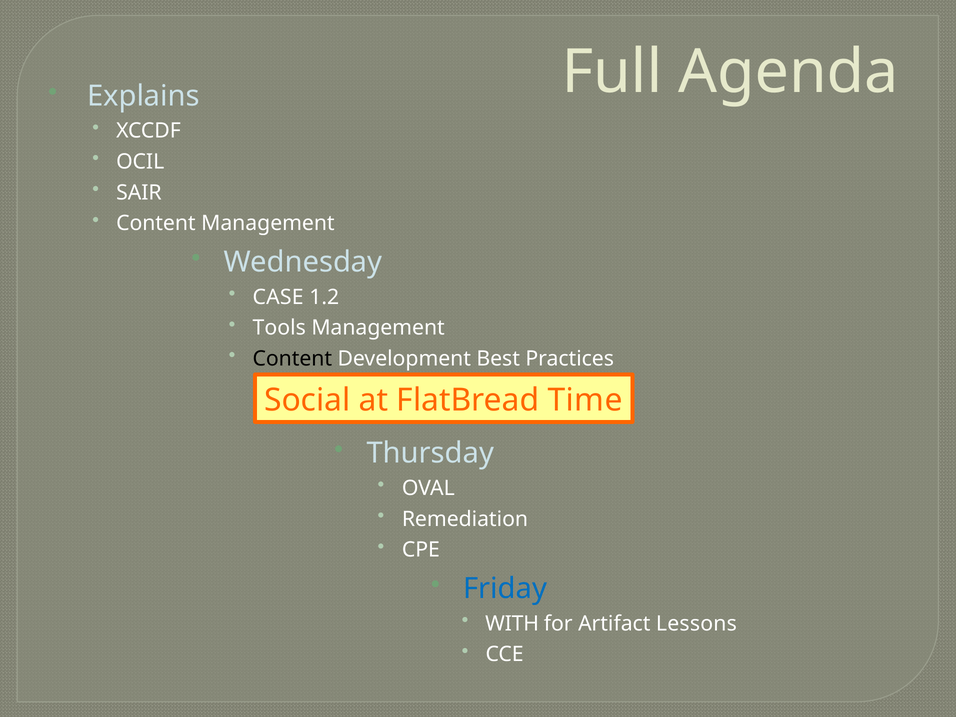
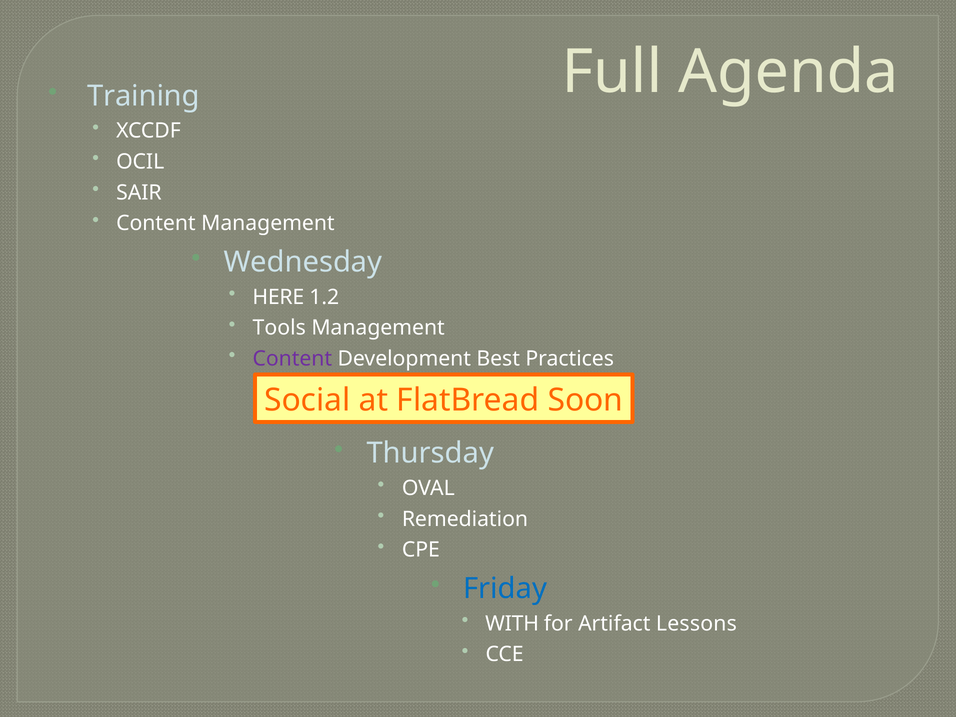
Explains: Explains -> Training (143, 96)
CASE: CASE -> HERE (278, 297)
Content colour: black -> purple (292, 359)
Time: Time -> Soon (585, 400)
